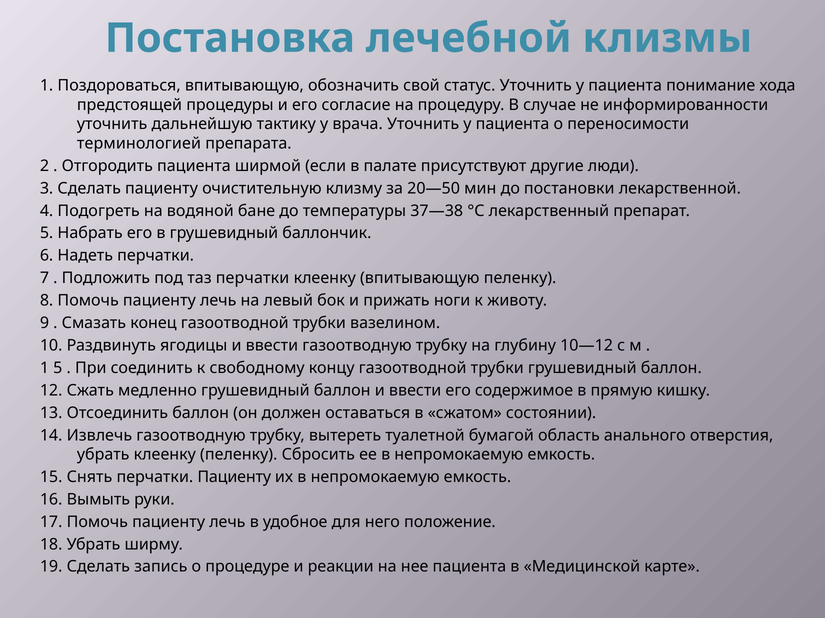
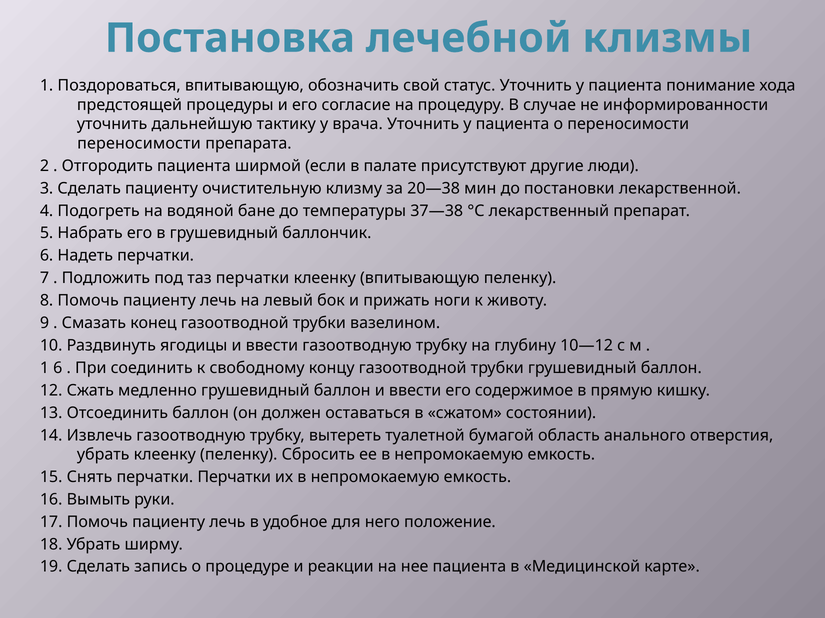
терминологией: терминологией -> переносимости (139, 144)
20—50: 20—50 -> 20—38 (434, 189)
1 5: 5 -> 6 (58, 368)
перчатки Пациенту: Пациенту -> Перчатки (234, 477)
